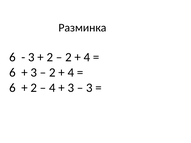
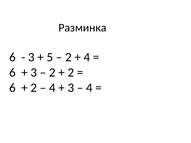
2: 2 -> 5 (50, 57)
4: 4 -> 2 (71, 73)
3: 3 -> 4 (89, 88)
